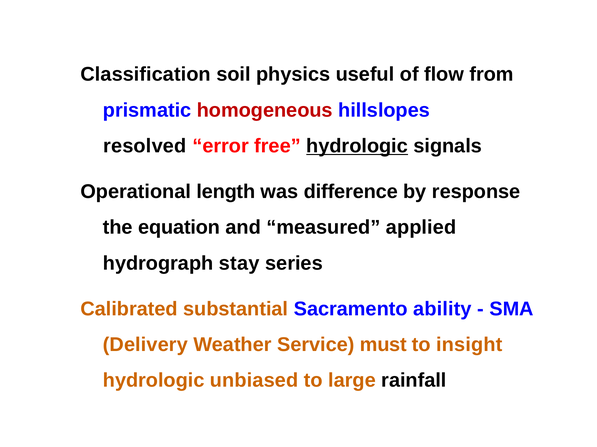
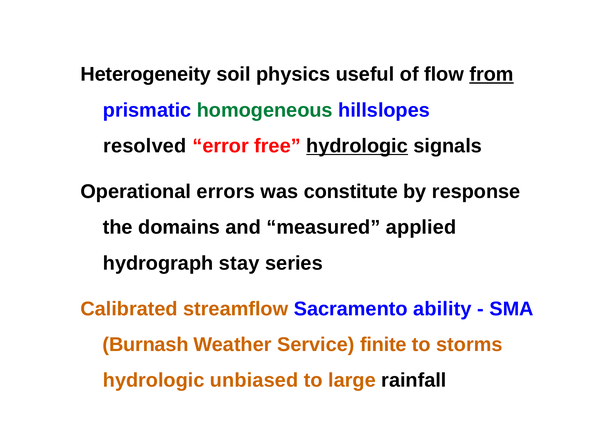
Classification: Classification -> Heterogeneity (146, 75)
from underline: none -> present (492, 75)
homogeneous colour: red -> green (265, 110)
length: length -> errors (226, 192)
difference: difference -> constitute (351, 192)
equation: equation -> domains (179, 228)
substantial: substantial -> streamflow (236, 309)
Delivery: Delivery -> Burnash (146, 345)
must: must -> finite (383, 345)
insight: insight -> storms (469, 345)
